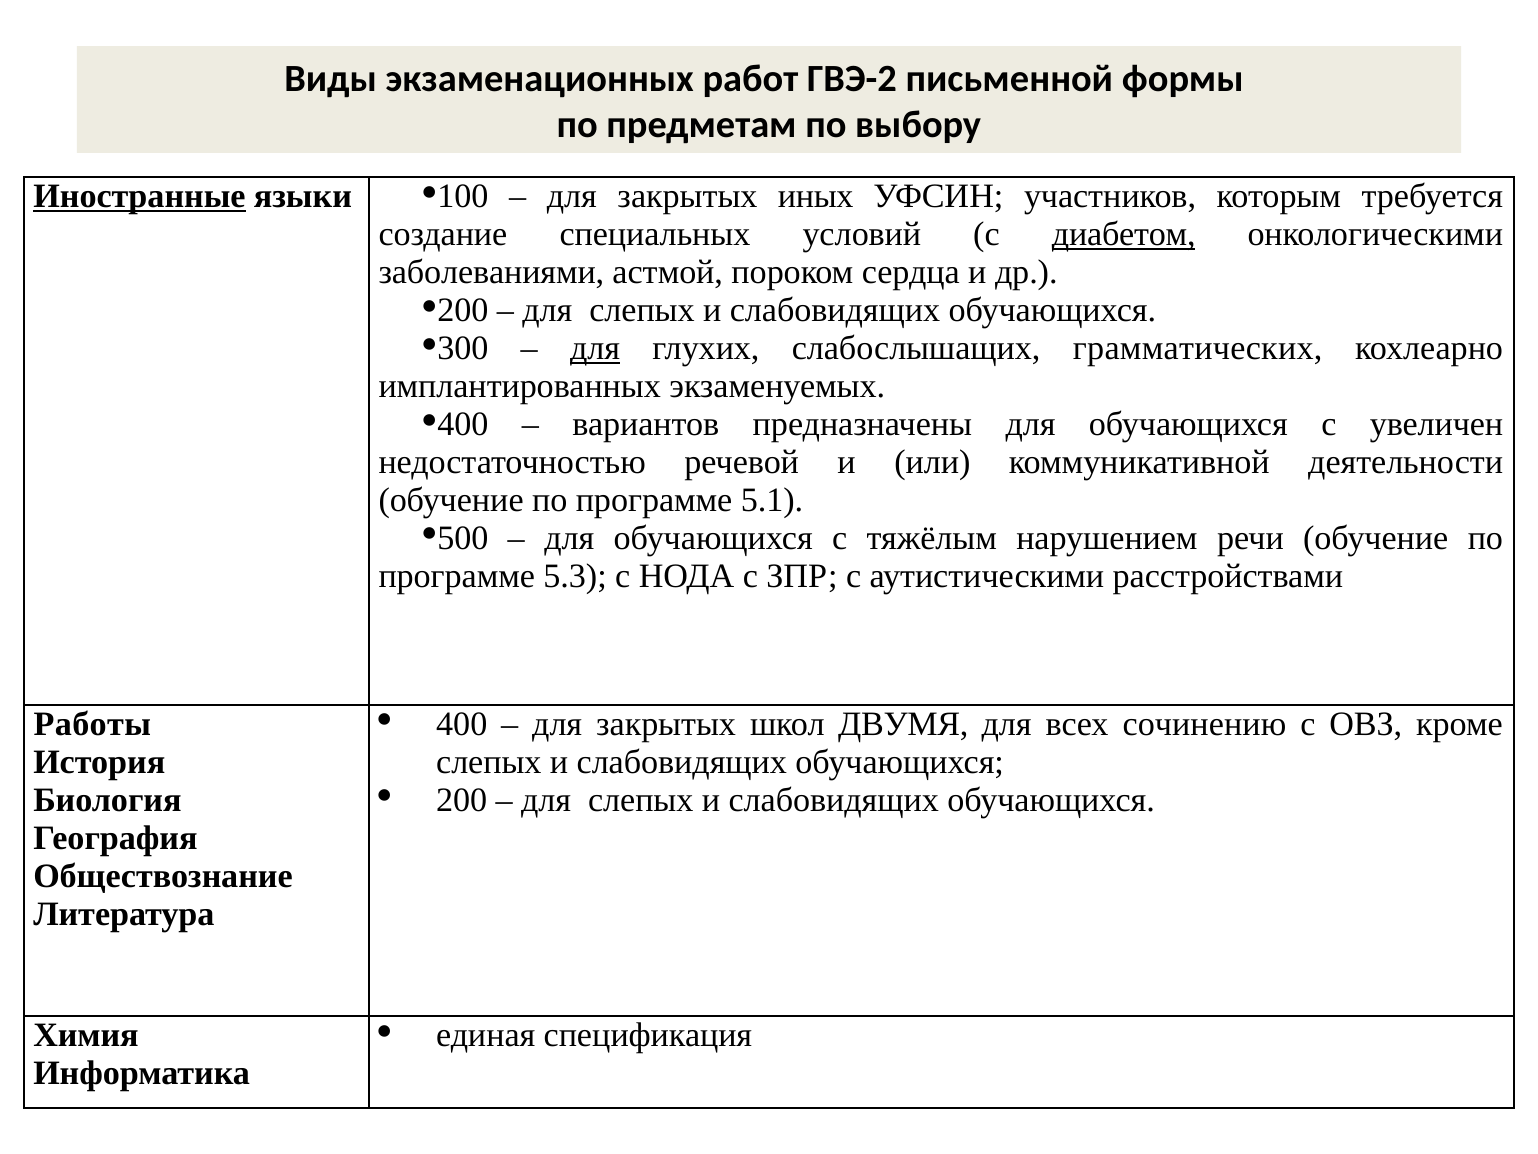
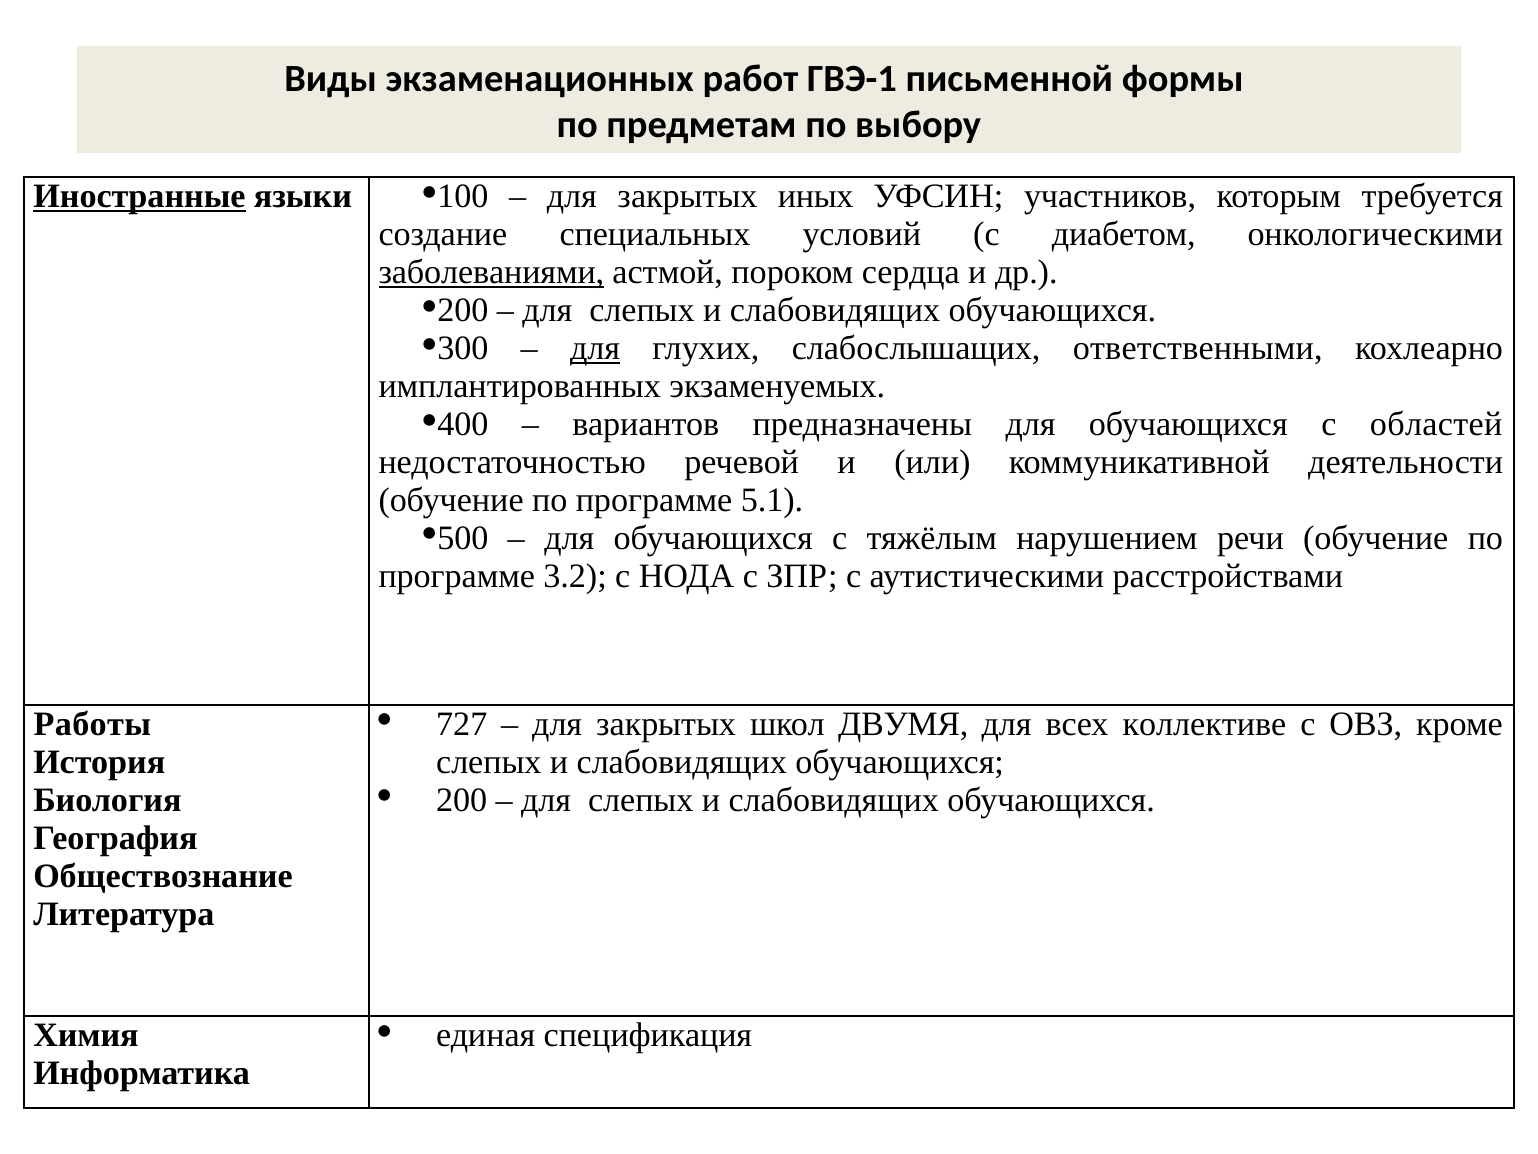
ГВЭ-2: ГВЭ-2 -> ГВЭ-1 (852, 79)
диабетом underline: present -> none (1124, 234)
заболеваниями underline: none -> present (491, 272)
грамматических: грамматических -> ответственными (1198, 348)
увеличен: увеличен -> областей (1436, 424)
5.3: 5.3 -> 3.2 (575, 576)
400: 400 -> 727 (462, 724)
сочинению: сочинению -> коллективе (1204, 724)
